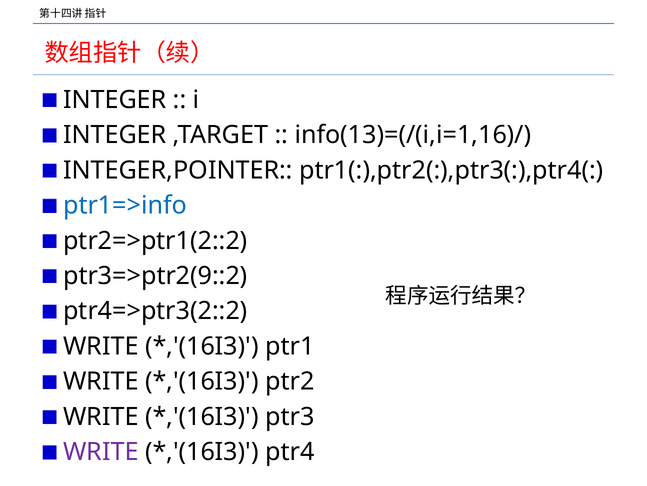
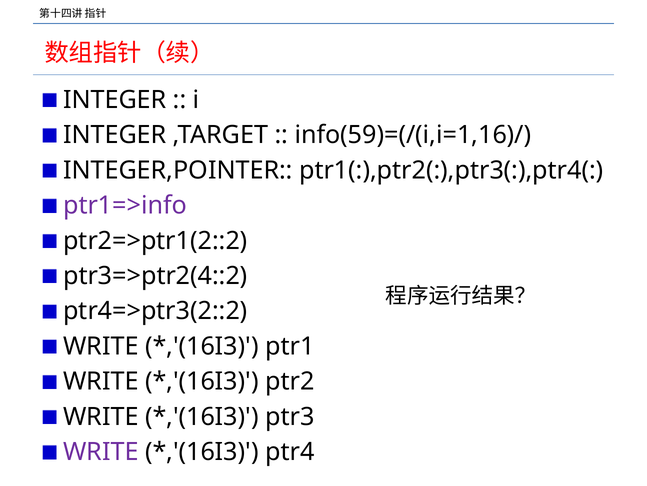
info(13)=(/(i,i=1,16)/: info(13)=(/(i,i=1,16)/ -> info(59)=(/(i,i=1,16)/ (413, 135)
ptr1=>info colour: blue -> purple (125, 205)
ptr3=>ptr2(9::2: ptr3=>ptr2(9::2 -> ptr3=>ptr2(4::2 (155, 276)
